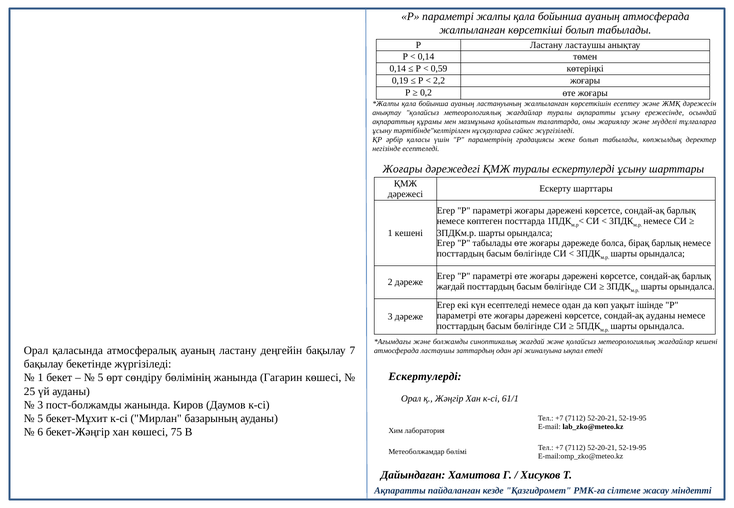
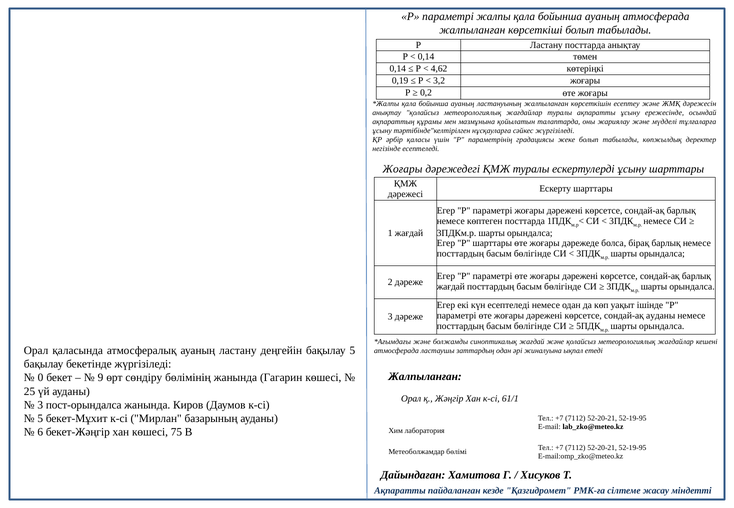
Ластану ластаушы: ластаушы -> посттарда (585, 45)
0,59: 0,59 -> 4,62 (439, 69)
2,2: 2,2 -> 3,2 (439, 81)
1 кешені: кешені -> жағдай (409, 233)
P табылады: табылады -> шарттары (492, 243)
бақылау 7: 7 -> 5 (352, 351)
Ескертулерді: Ескертулерді -> Жалпыланған (425, 377)
1: 1 -> 0 (41, 378)
5: 5 -> 9 (100, 378)
пост-болжамды: пост-болжамды -> пост-орындалса (84, 405)
